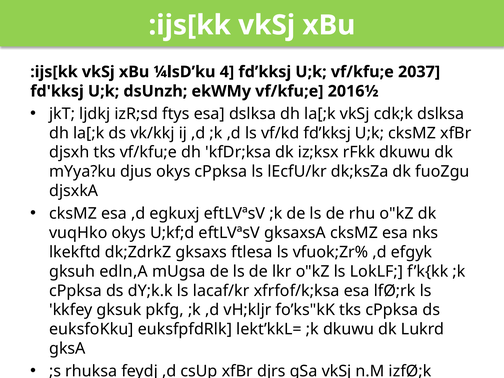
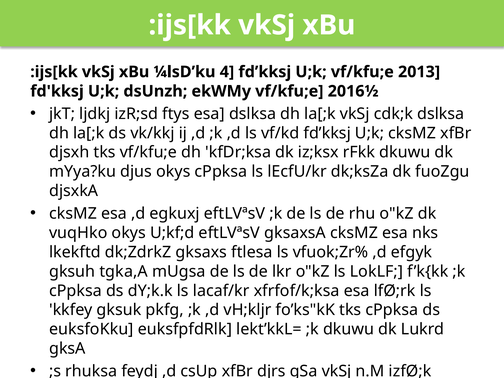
2037: 2037 -> 2013 (419, 72)
edln,A: edln,A -> tgka,A (124, 271)
